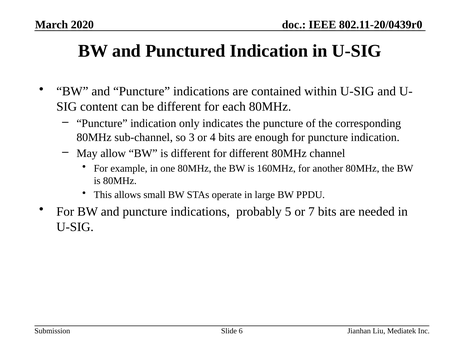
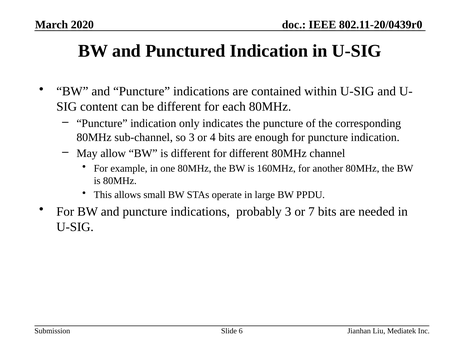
probably 5: 5 -> 3 (288, 211)
